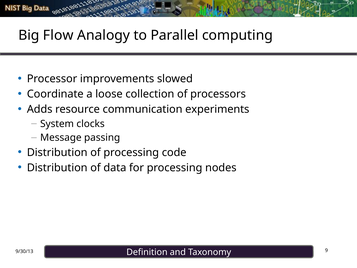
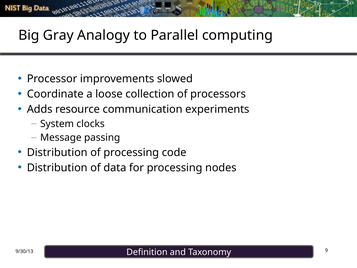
Flow: Flow -> Gray (58, 35)
